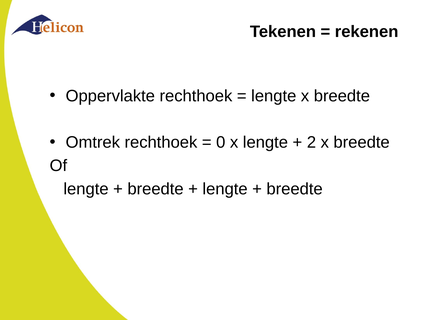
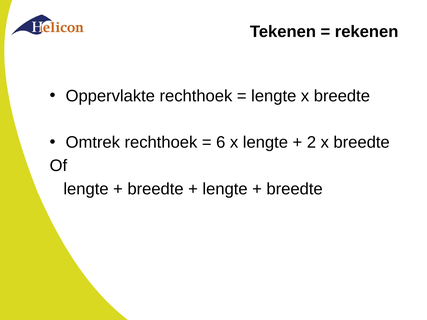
0: 0 -> 6 (221, 143)
